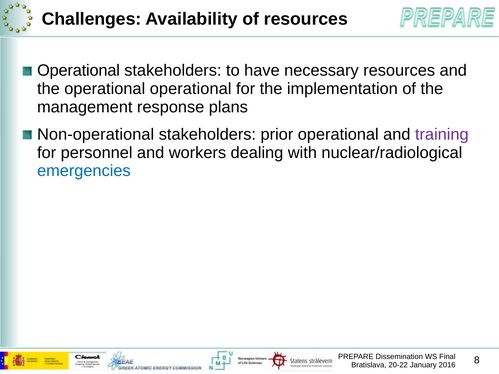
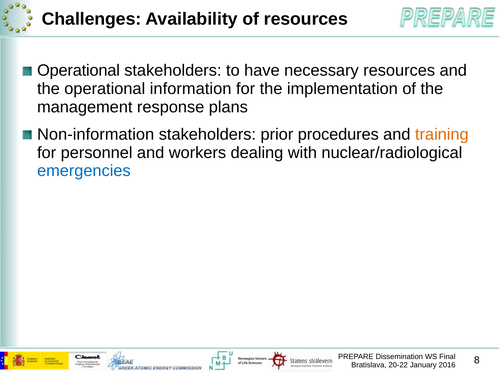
operational operational: operational -> information (191, 89)
Non-operational: Non-operational -> Non-information (96, 134)
prior operational: operational -> procedures (338, 134)
training colour: purple -> orange (442, 134)
